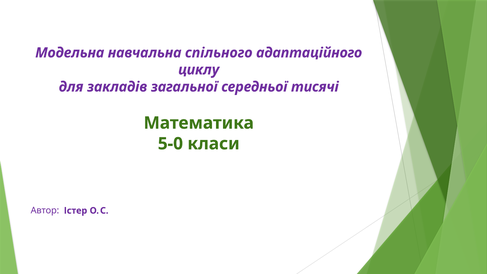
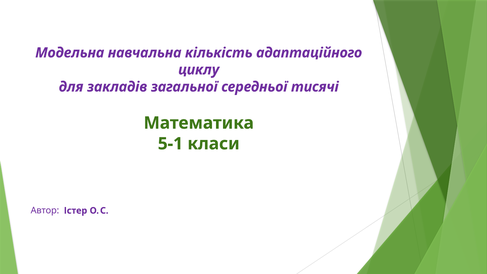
спільного: спільного -> кількість (219, 53)
5-0: 5-0 -> 5-1 (170, 144)
